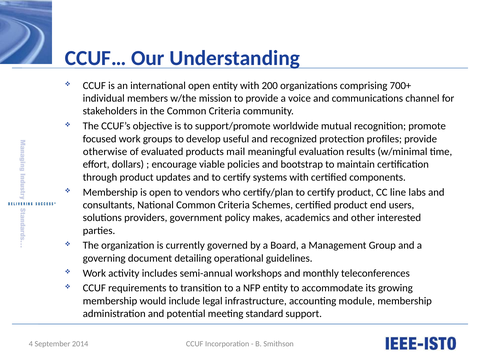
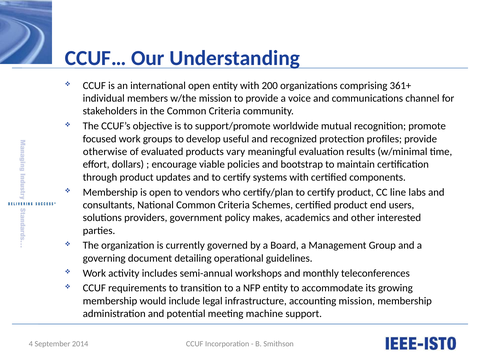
700+: 700+ -> 361+ (400, 86)
mail: mail -> vary (236, 152)
accounting module: module -> mission (357, 301)
standard: standard -> machine (264, 314)
